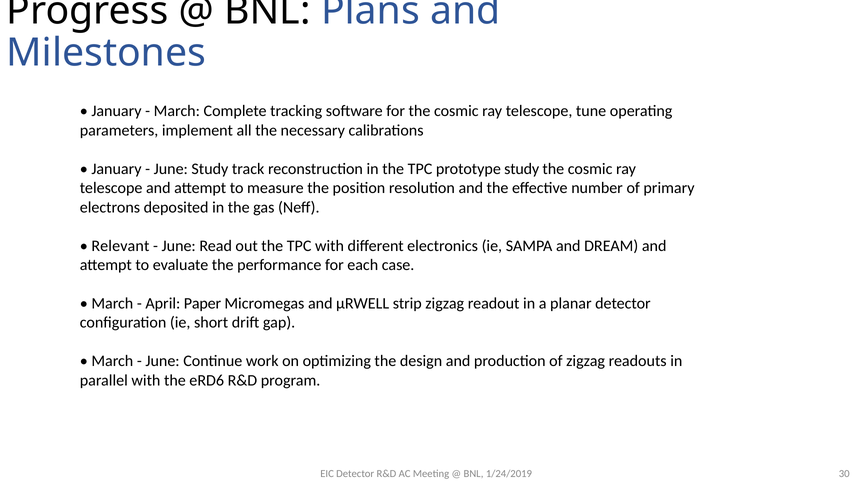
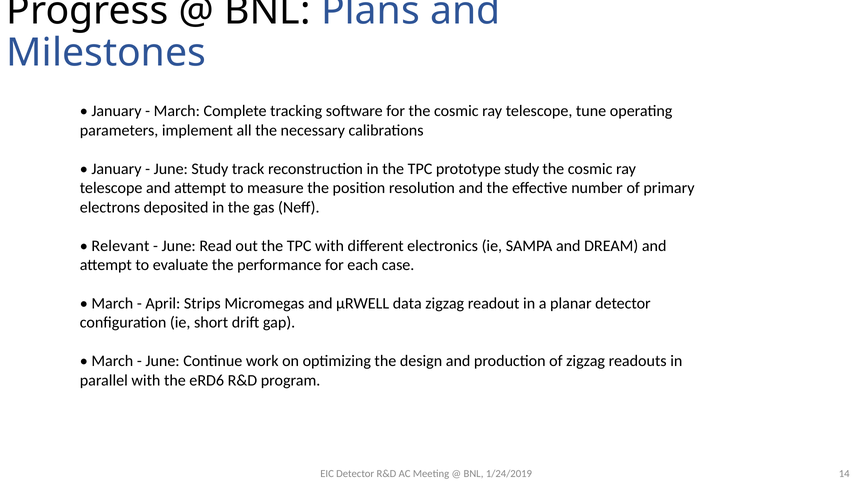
Paper: Paper -> Strips (202, 304)
strip: strip -> data (407, 304)
30: 30 -> 14 (844, 474)
